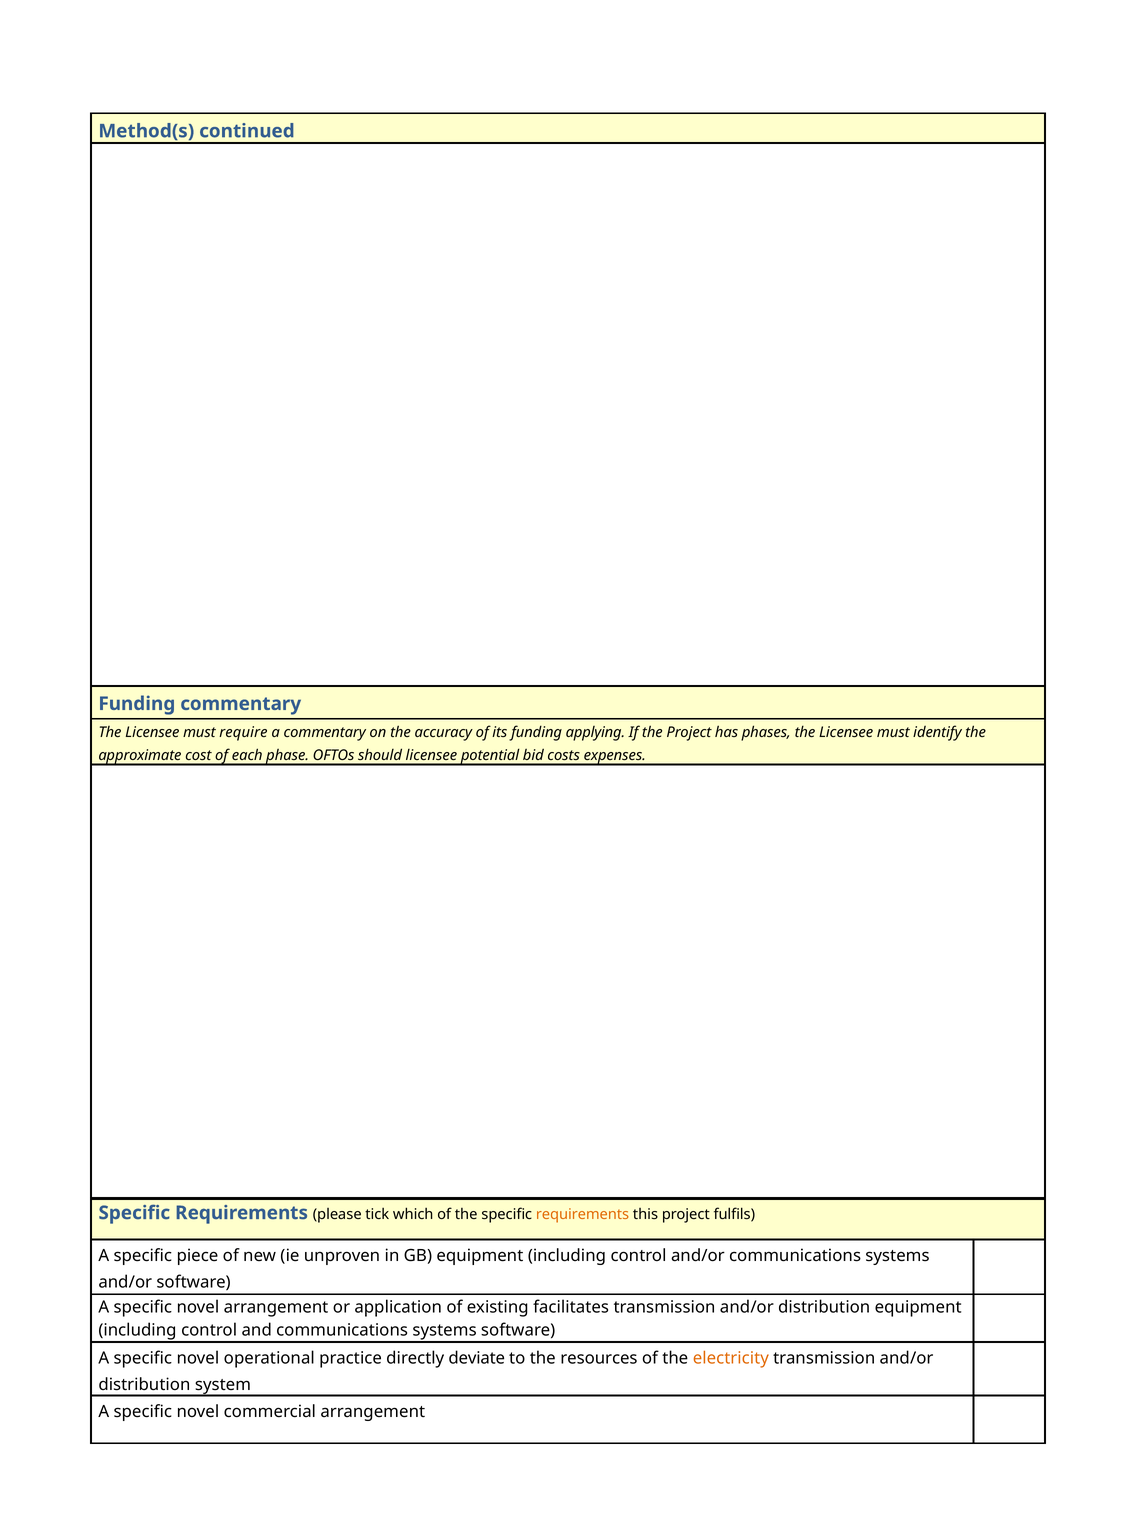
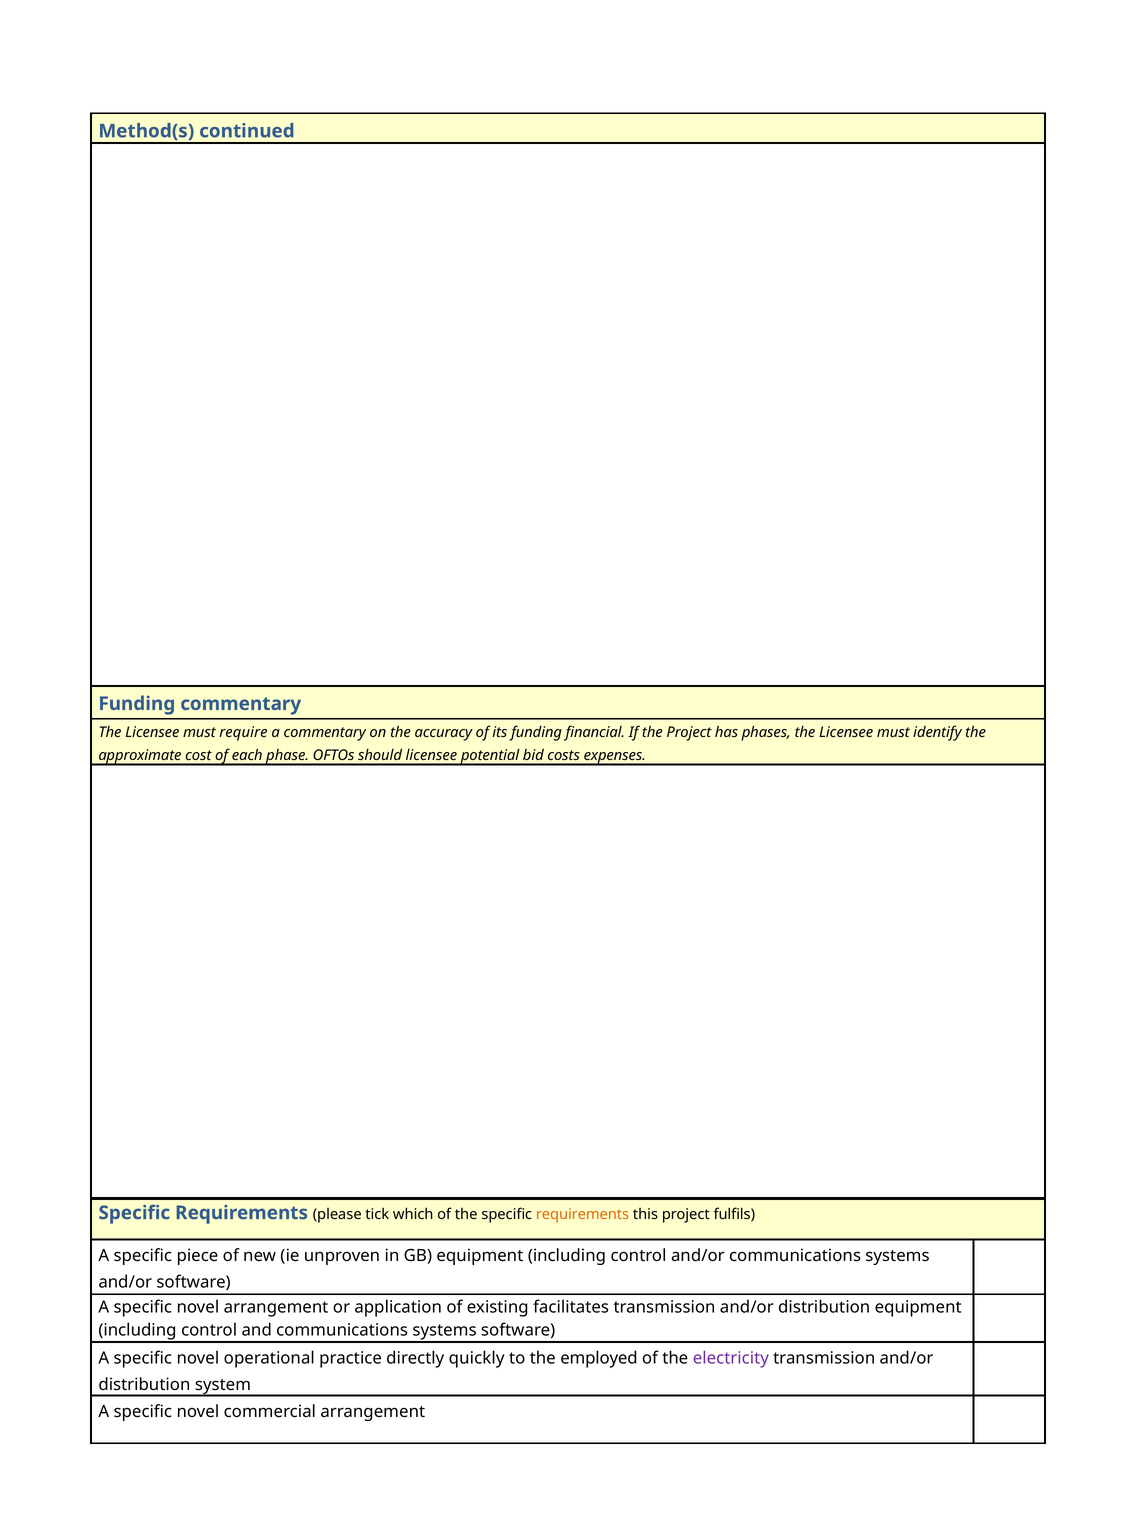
applying: applying -> financial (595, 732)
deviate: deviate -> quickly (477, 1358)
resources: resources -> employed (599, 1358)
electricity colour: orange -> purple (731, 1358)
